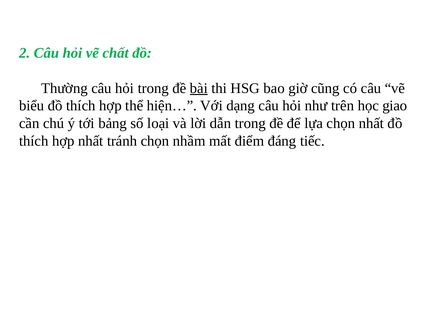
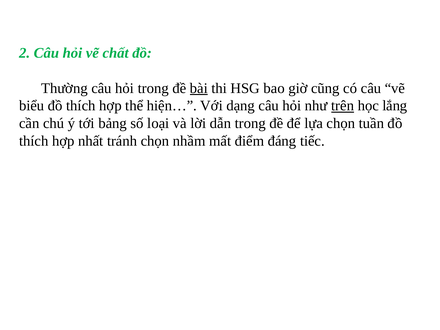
trên underline: none -> present (343, 106)
giao: giao -> lắng (395, 106)
chọn nhất: nhất -> tuần (371, 123)
